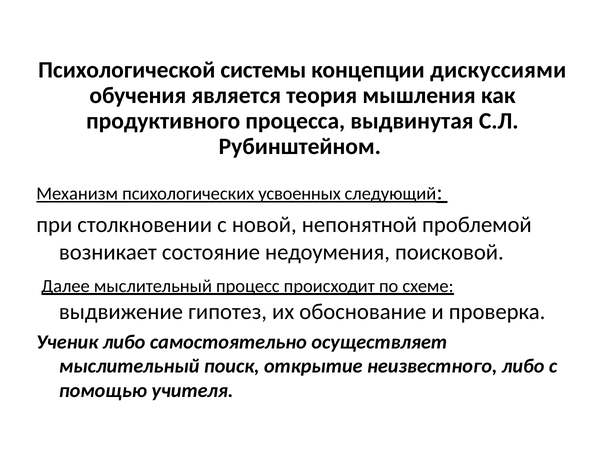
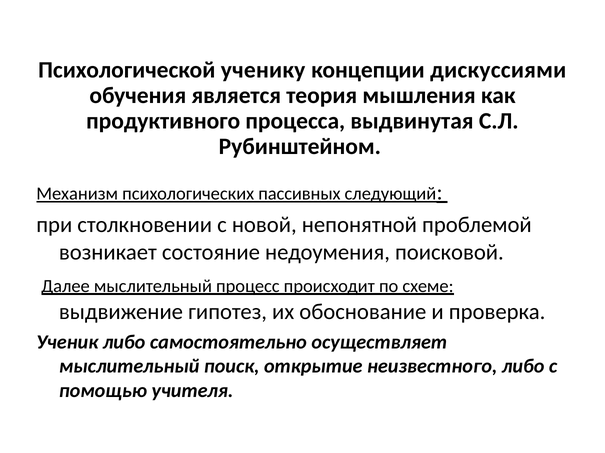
системы: системы -> ученику (263, 70)
усвоенных: усвоенных -> пассивных (299, 194)
